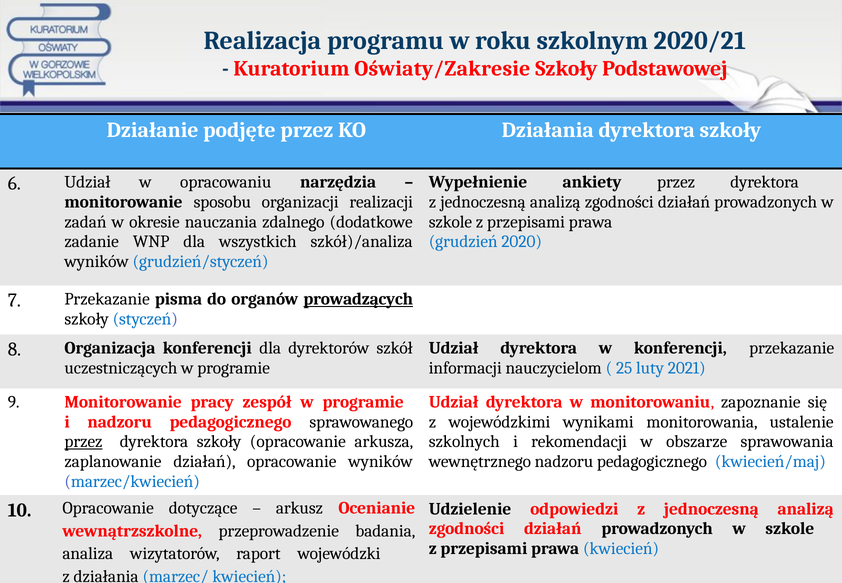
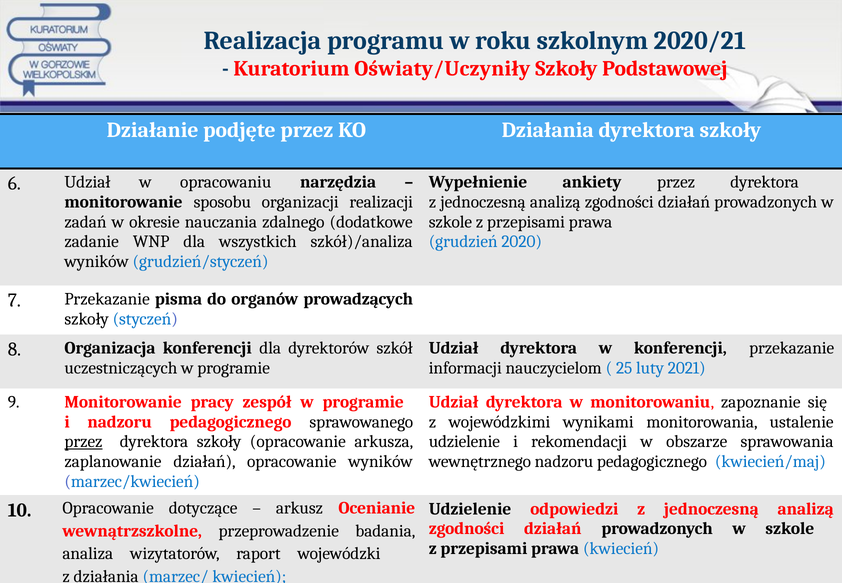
Oświaty/Zakresie: Oświaty/Zakresie -> Oświaty/Uczyniły (442, 69)
prowadzących underline: present -> none (358, 299)
szkolnych: szkolnych -> udzielenie (464, 442)
